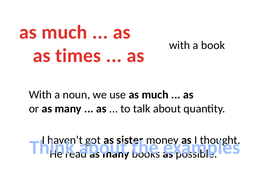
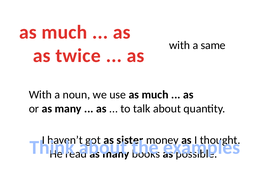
book: book -> same (213, 45)
times: times -> twice (78, 56)
